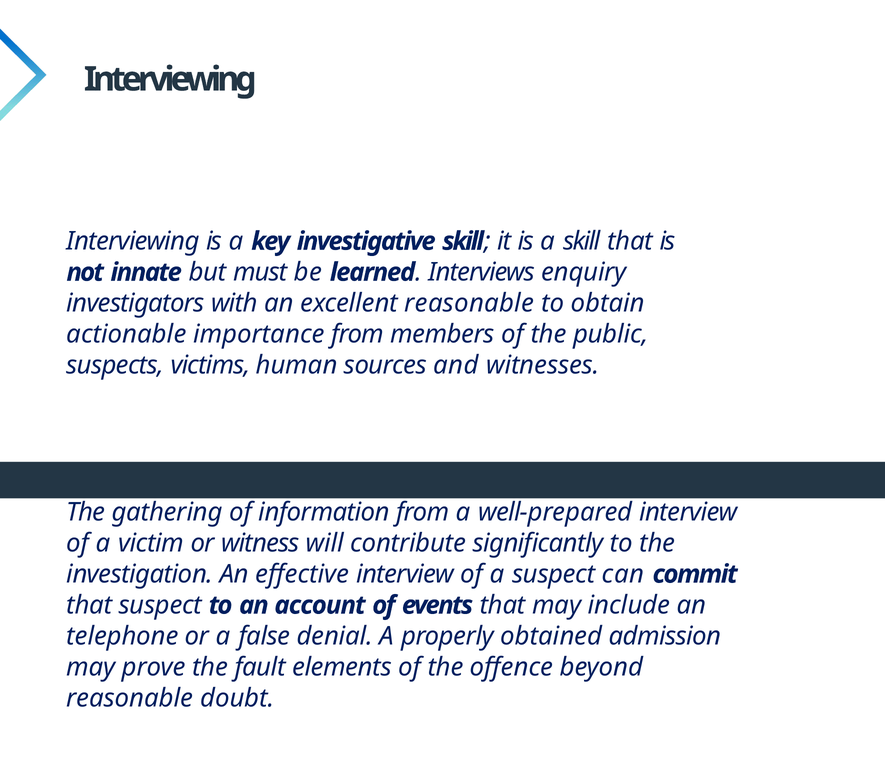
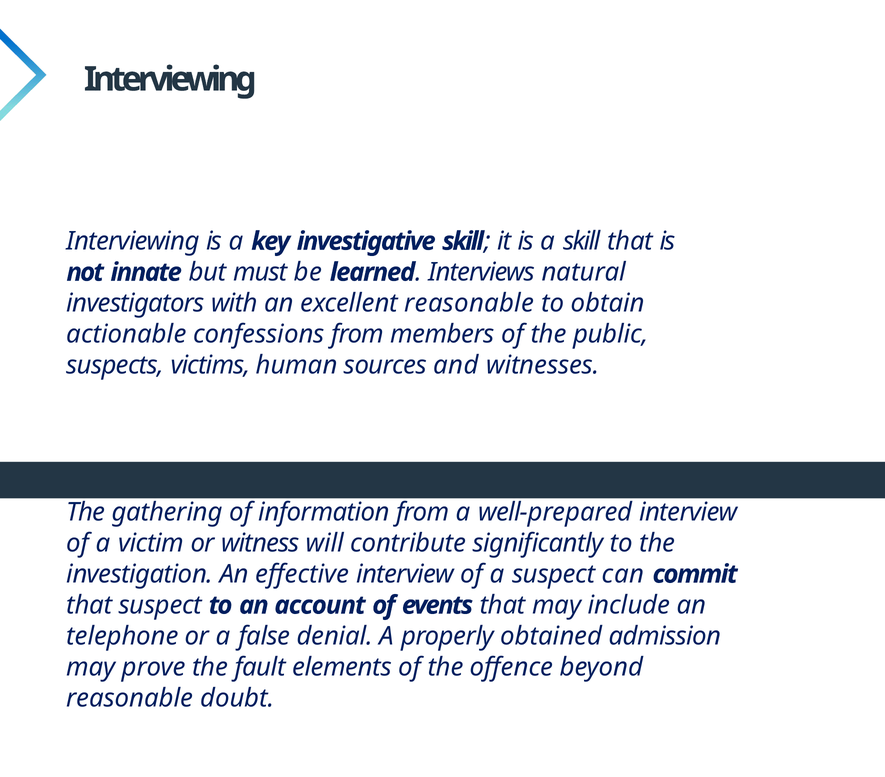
enquiry: enquiry -> natural (584, 272)
importance: importance -> confessions (259, 334)
